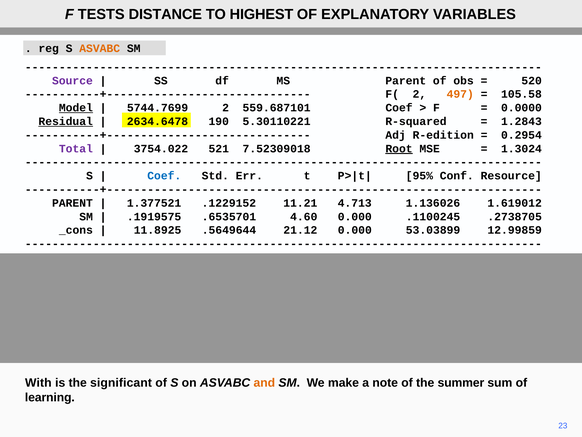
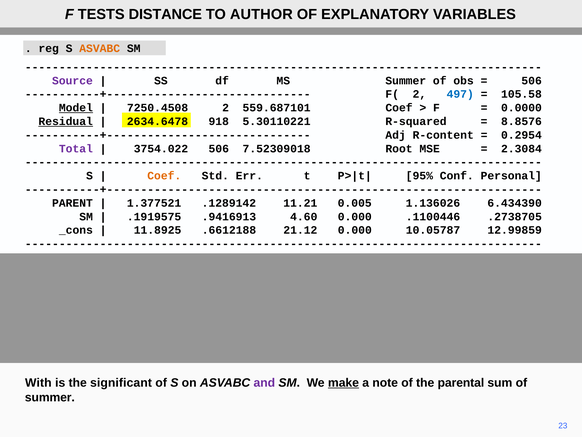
HIGHEST: HIGHEST -> AUTHOR (261, 14)
MS Parent: Parent -> Summer (406, 81)
520: 520 -> 506 (532, 81)
497 colour: orange -> blue (460, 94)
5744.7699: 5744.7699 -> 7250.4508 (158, 108)
190: 190 -> 918 (219, 121)
1.2843: 1.2843 -> 8.8576 (521, 121)
R-edition: R-edition -> R-content (443, 135)
3754.022 521: 521 -> 506 (219, 148)
Root underline: present -> none (399, 148)
1.3024: 1.3024 -> 2.3084 (521, 148)
Coef colour: blue -> orange (164, 176)
Resource: Resource -> Personal (511, 176)
.1229152: .1229152 -> .1289142 (229, 203)
4.713: 4.713 -> 0.005 (355, 203)
1.619012: 1.619012 -> 6.434390 (515, 203)
.6535701: .6535701 -> .9416913 (229, 216)
.1100245: .1100245 -> .1100446 (433, 216)
.5649644: .5649644 -> .6612188 (229, 230)
53.03899: 53.03899 -> 10.05787 (433, 230)
and colour: orange -> purple (264, 382)
make underline: none -> present (343, 382)
summer: summer -> parental (461, 382)
learning: learning -> summer (50, 397)
